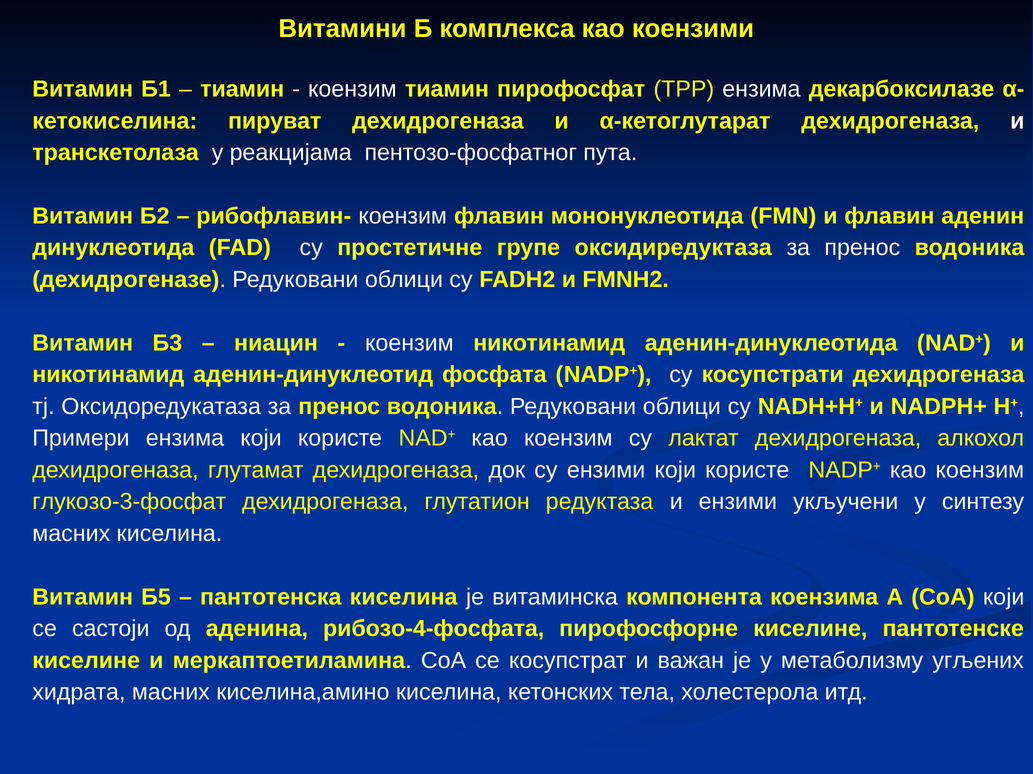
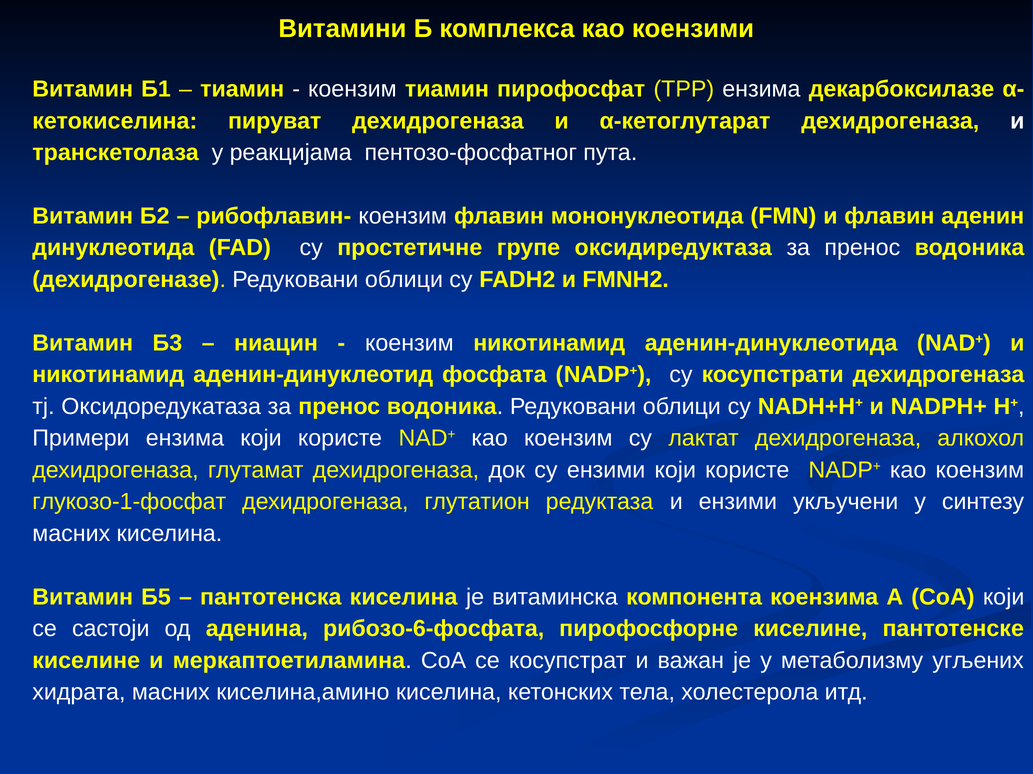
глукозо-3-фосфат: глукозо-3-фосфат -> глукозо-1-фосфат (129, 502)
рибозо-4-фосфата: рибозо-4-фосфата -> рибозо-6-фосфата (434, 629)
